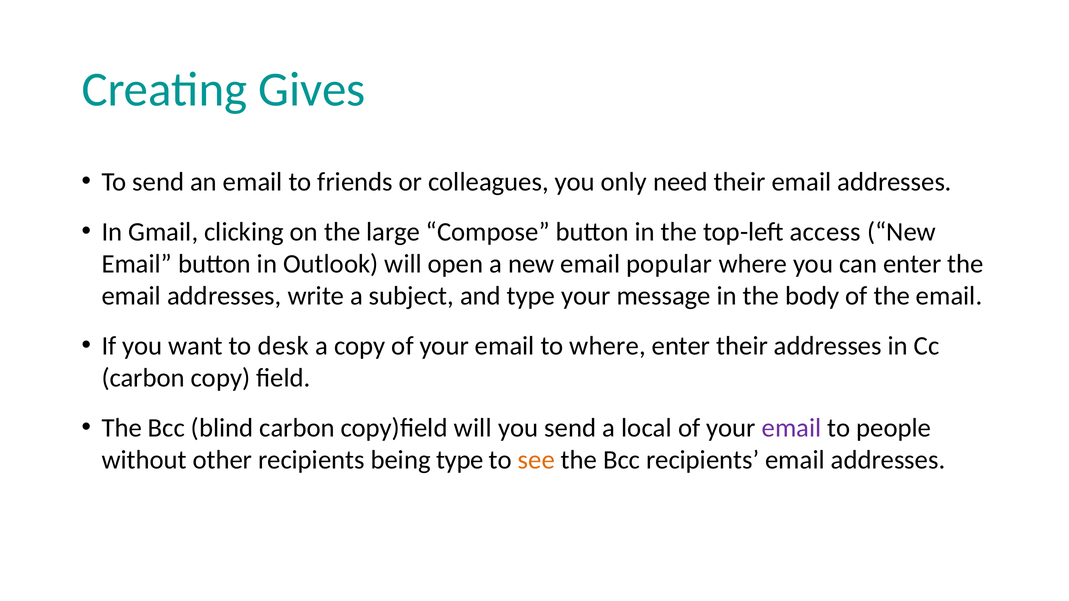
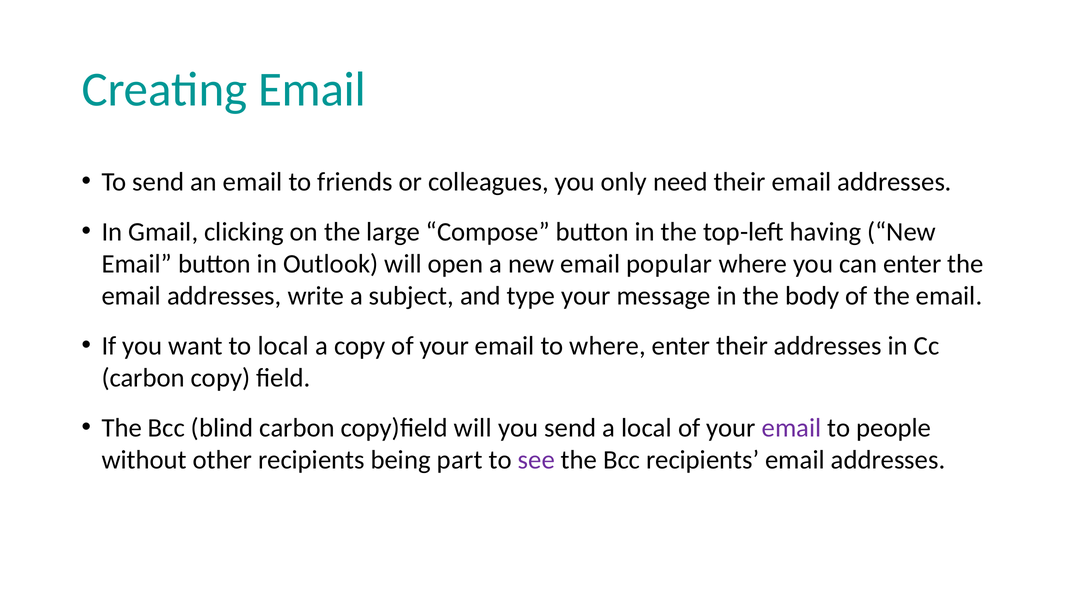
Creating Gives: Gives -> Email (312, 90)
access: access -> having (825, 232)
to desk: desk -> local (283, 346)
being type: type -> part (460, 460)
see colour: orange -> purple (536, 460)
